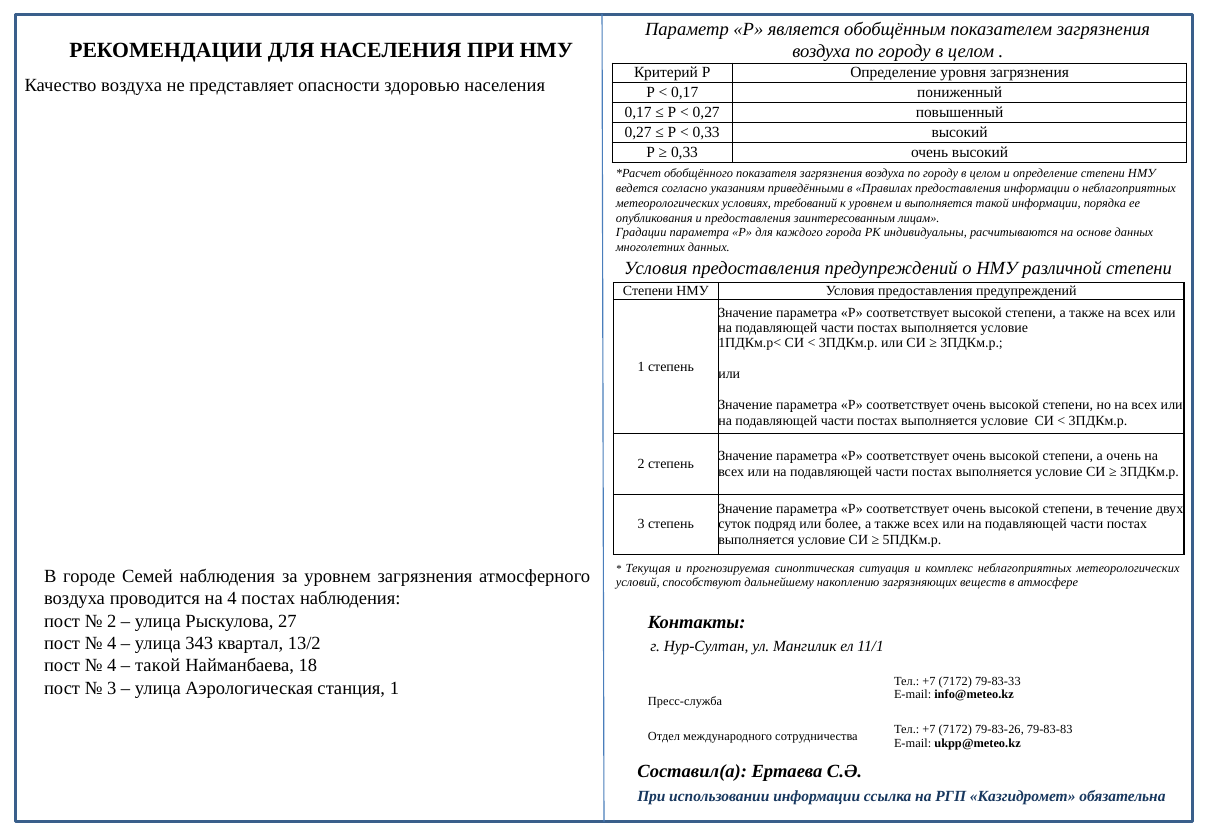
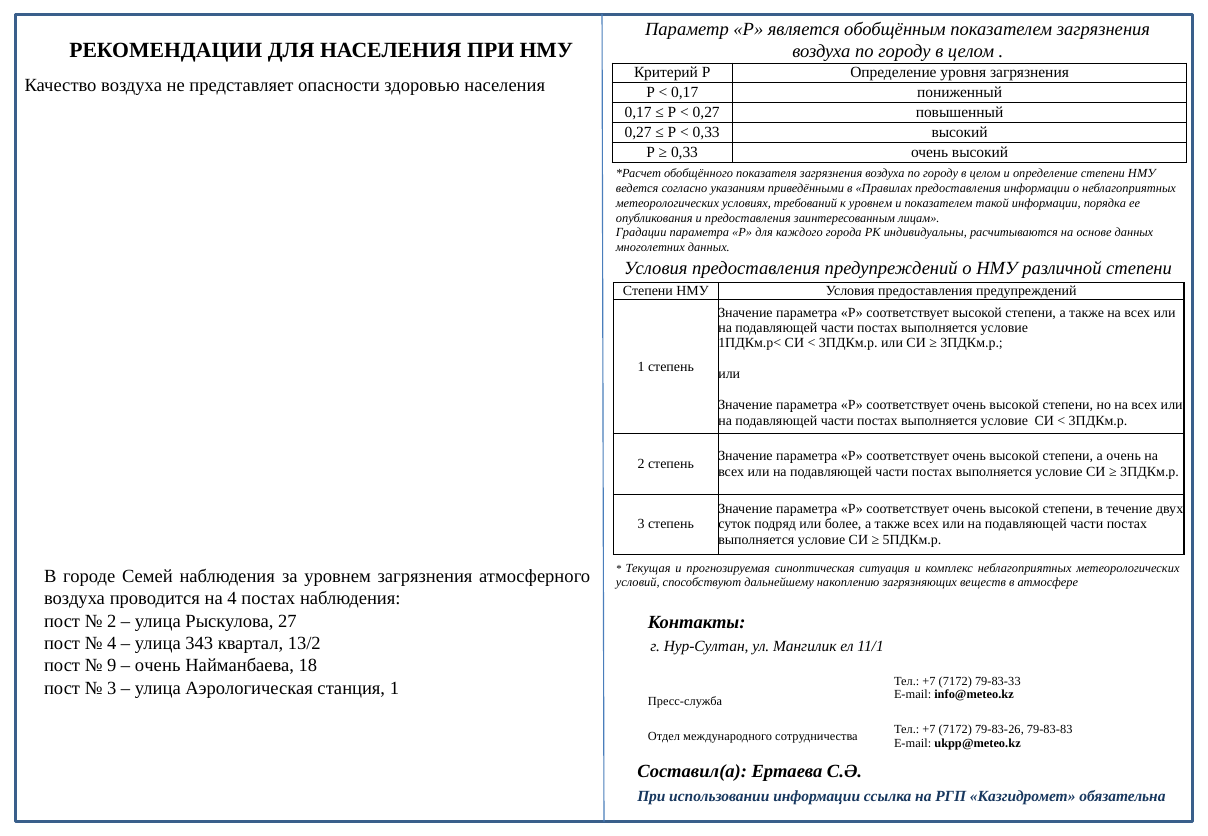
и выполняется: выполняется -> показателем (939, 203)
4: 4 -> 9 (112, 666)
такой: такой -> очень (158, 666)
